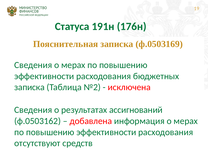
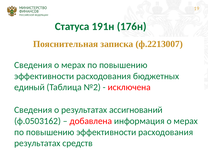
ф.0503169: ф.0503169 -> ф.2213007 (159, 44)
записка: записка -> единый (29, 87)
отсутствуют: отсутствуют -> результатах (37, 143)
